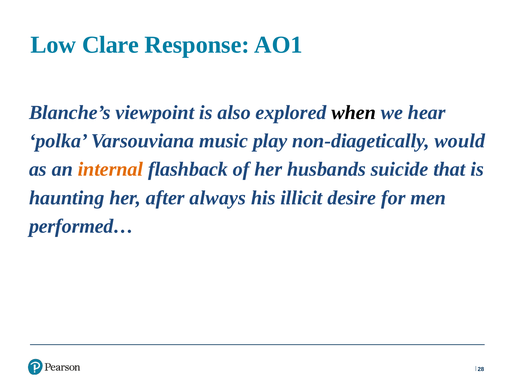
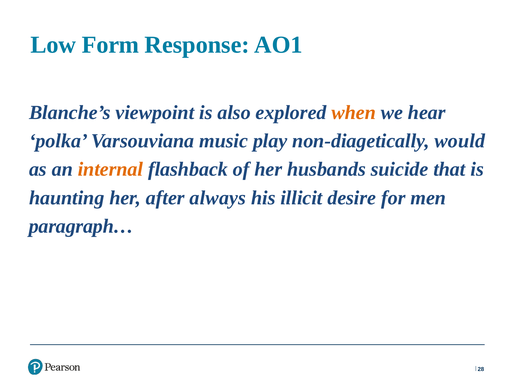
Clare: Clare -> Form (110, 45)
when colour: black -> orange (354, 113)
performed…: performed… -> paragraph… (81, 226)
